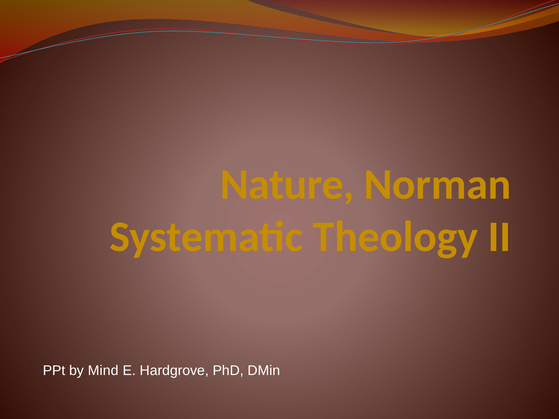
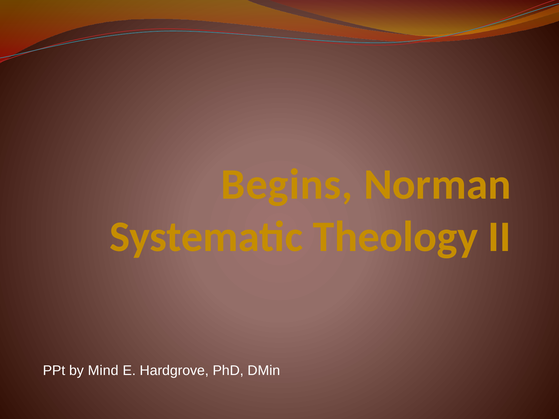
Nature: Nature -> Begins (287, 185)
